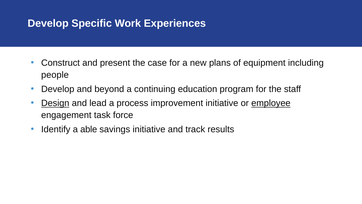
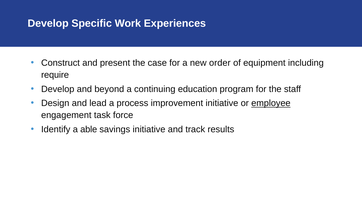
plans: plans -> order (220, 63)
people: people -> require (55, 75)
Design underline: present -> none (55, 103)
